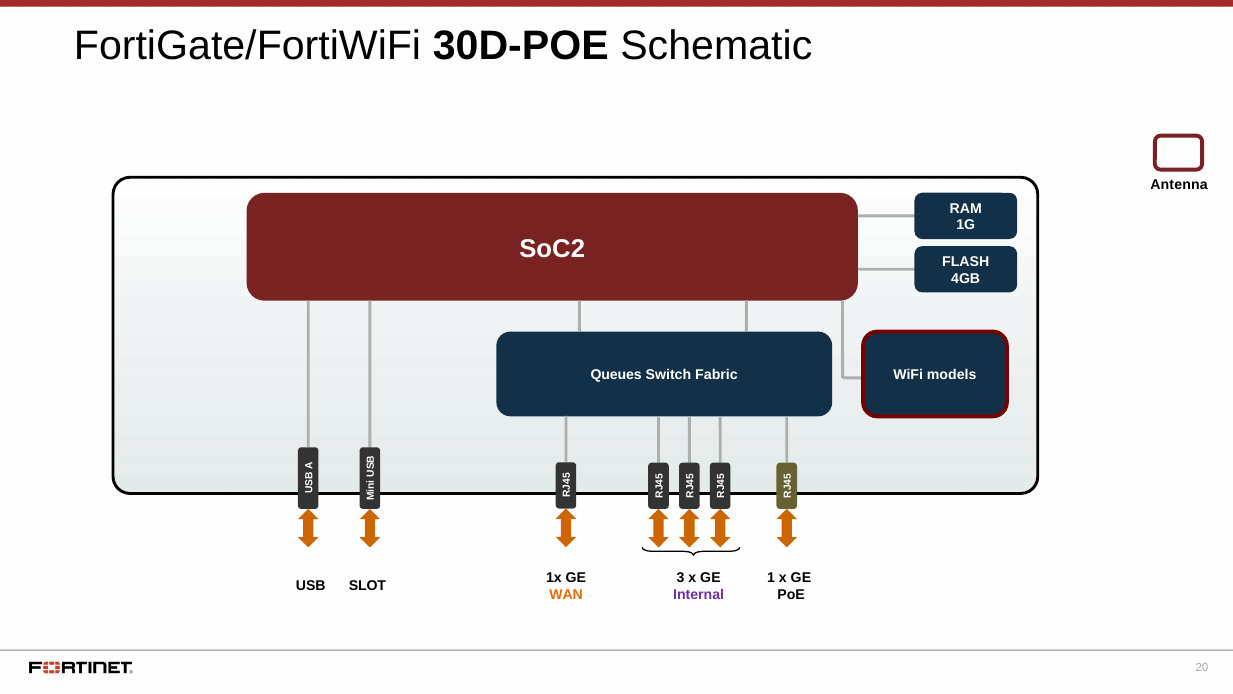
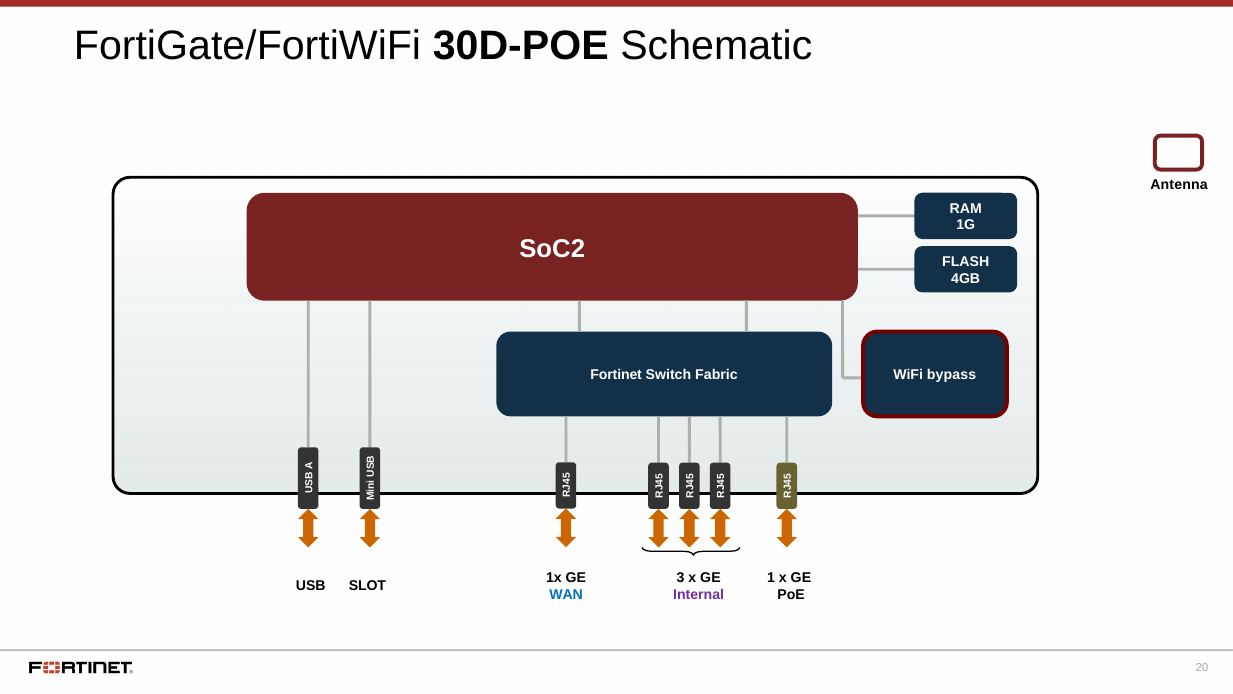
Queues: Queues -> Fortinet (616, 375)
models: models -> bypass (952, 375)
WAN colour: orange -> blue (566, 594)
